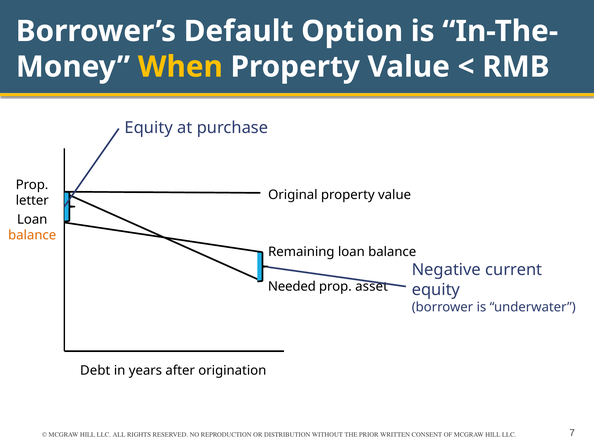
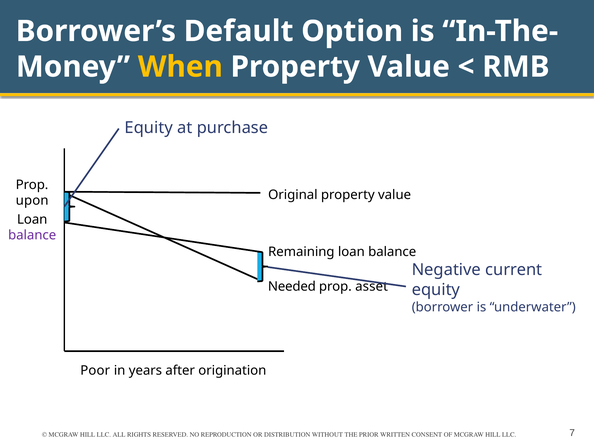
letter: letter -> upon (32, 201)
balance colour: orange -> purple (32, 235)
Debt: Debt -> Poor (95, 371)
